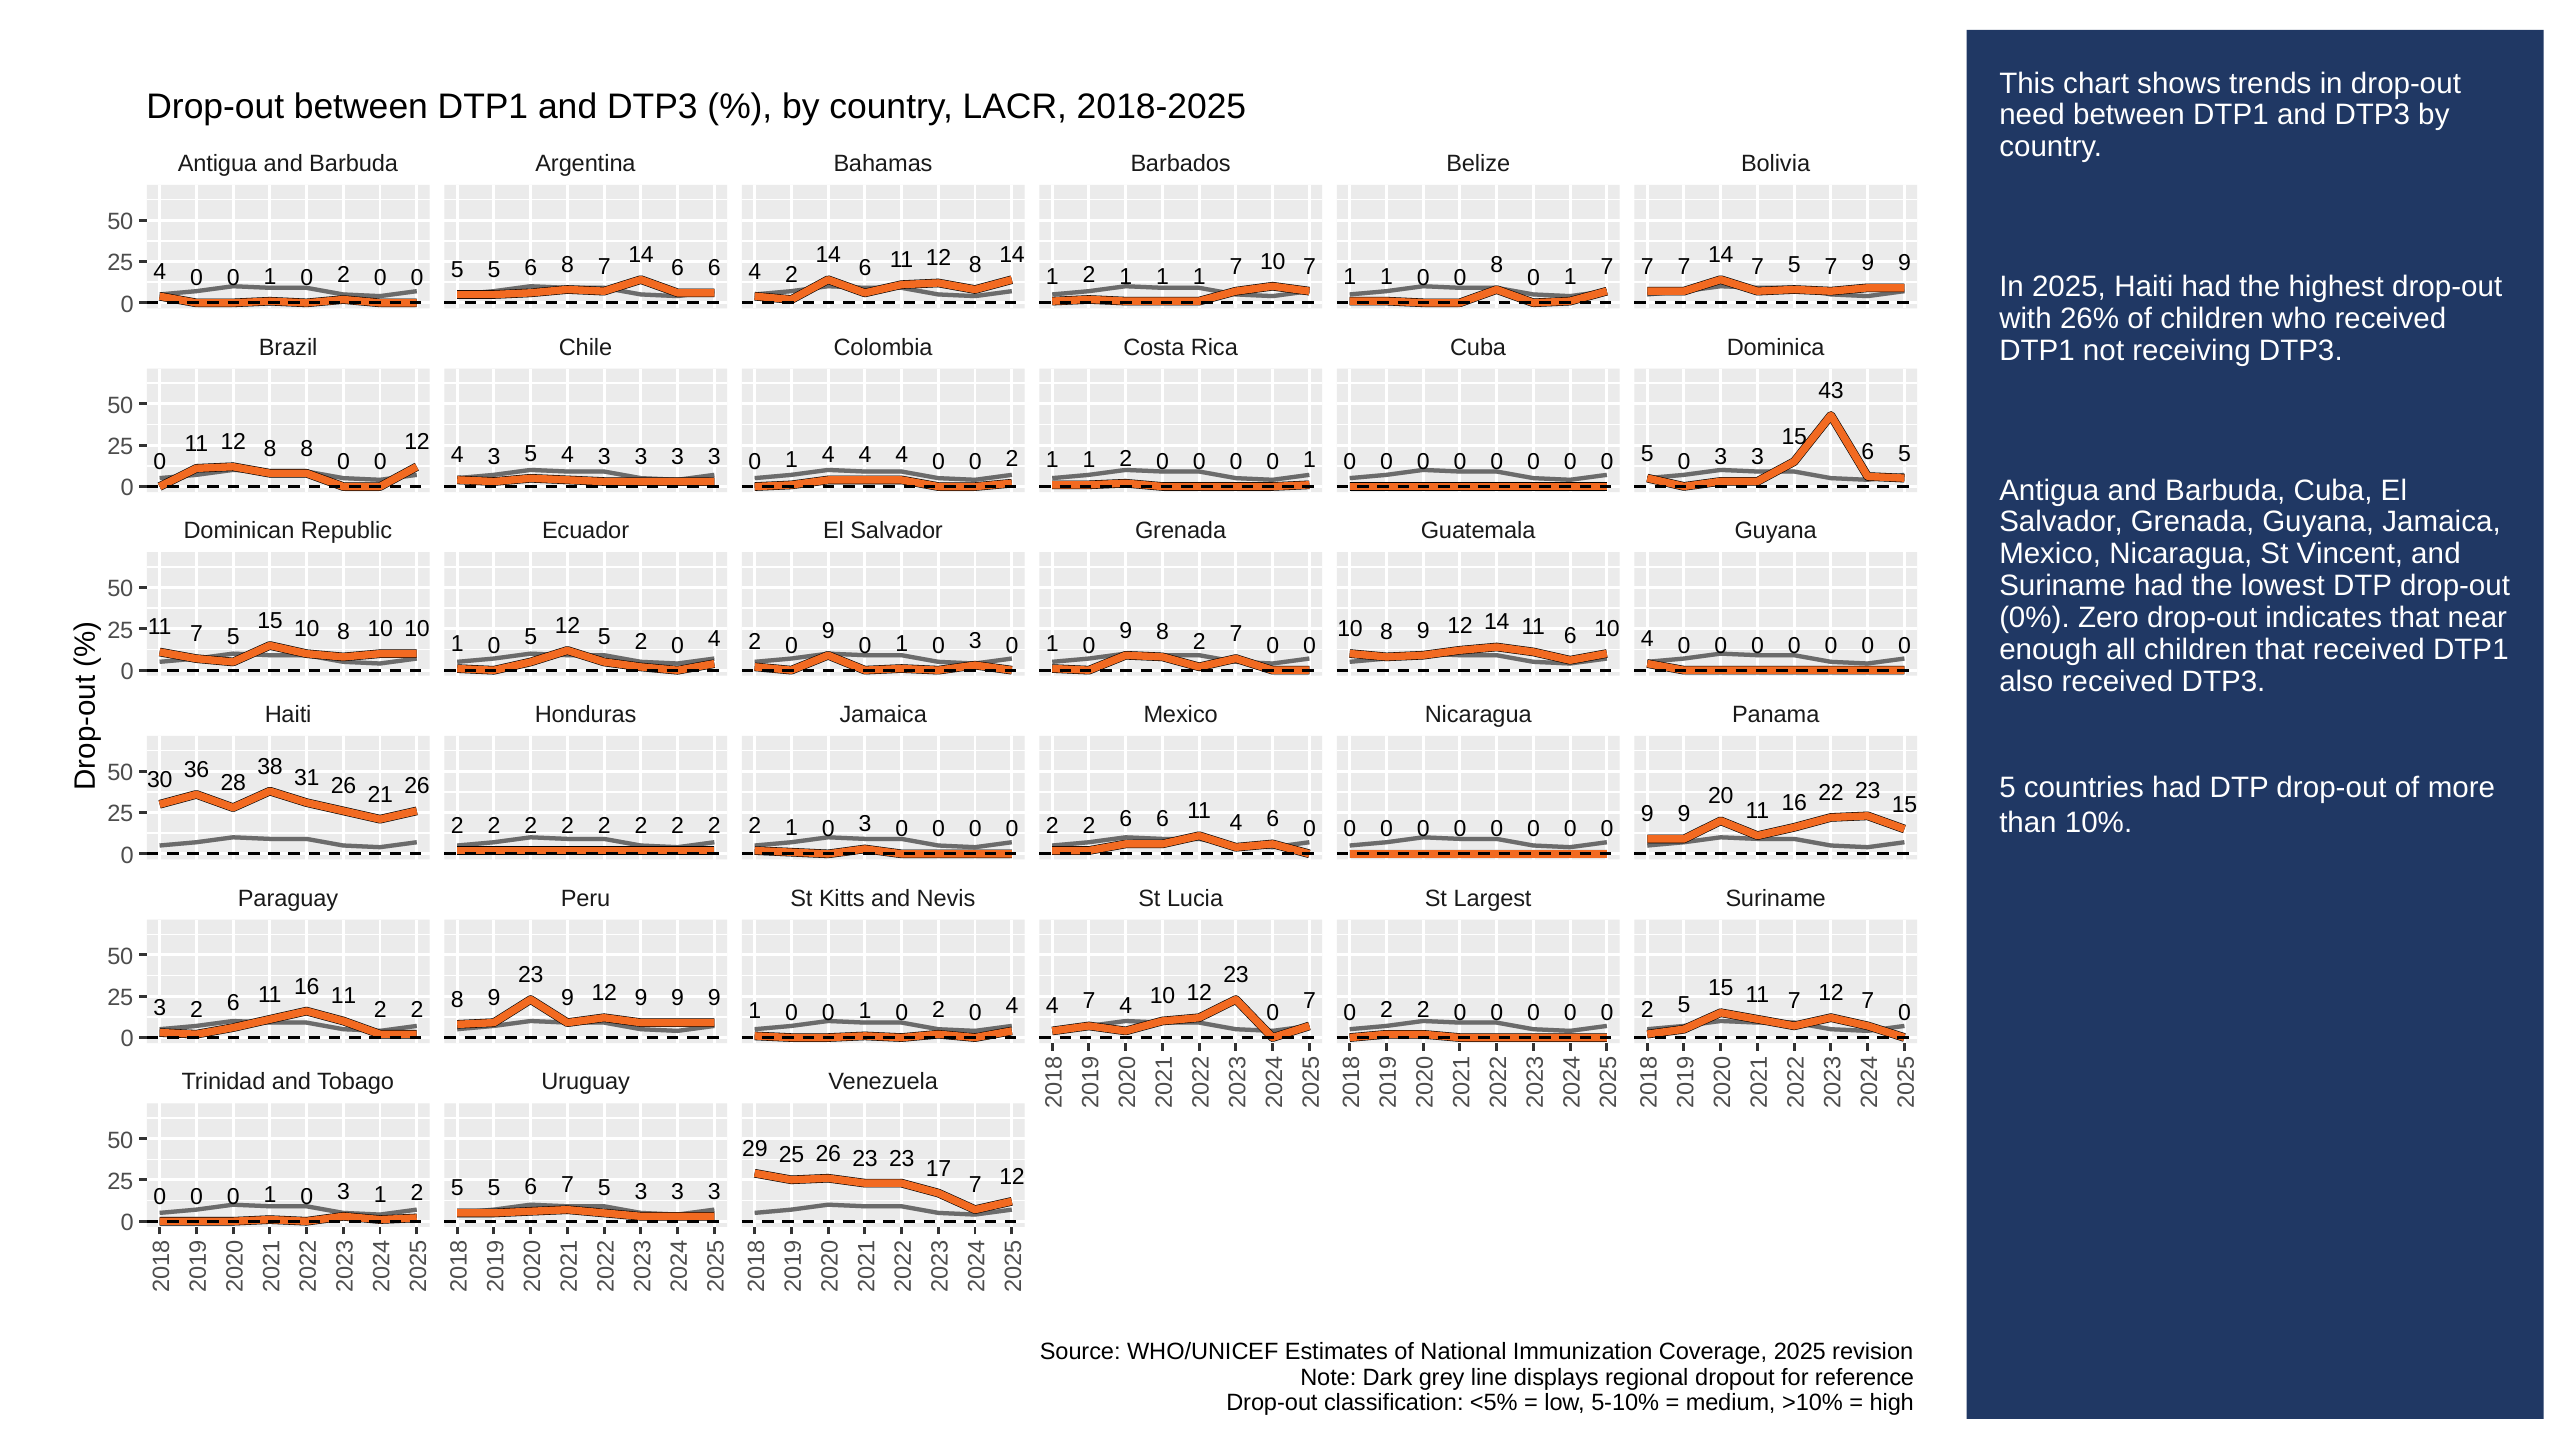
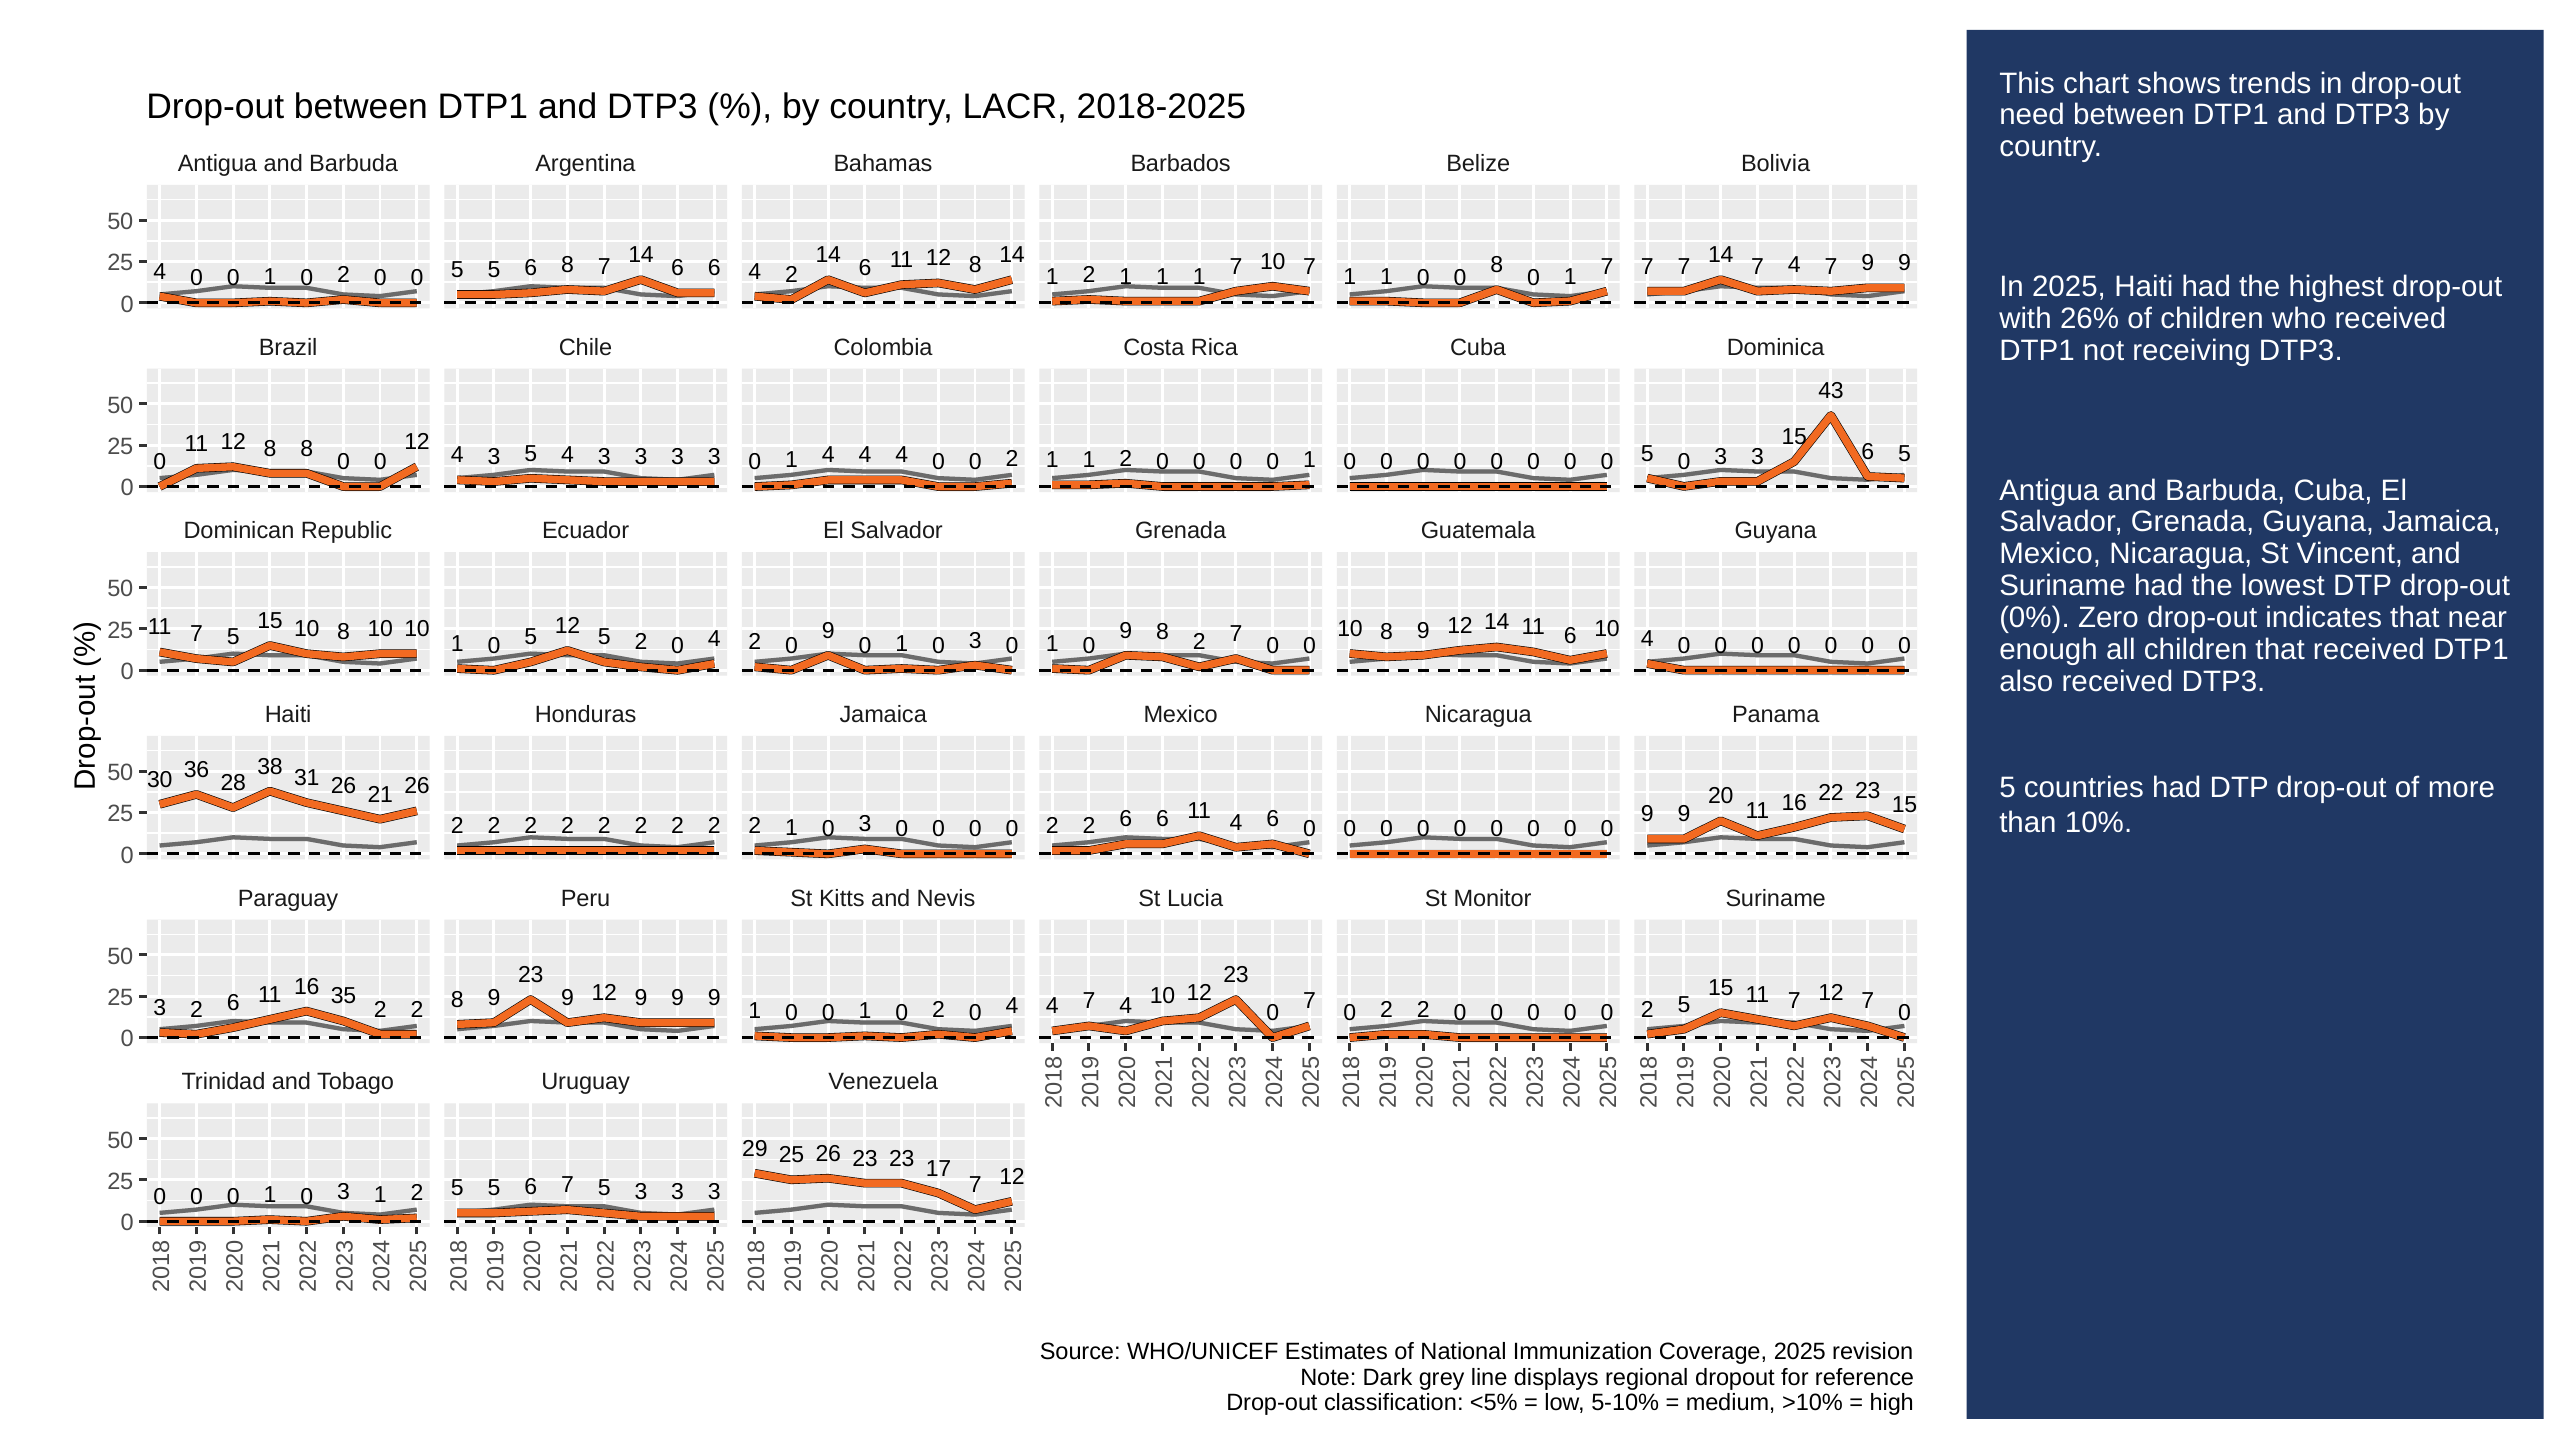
5: 5 -> 4 (1794, 265)
Largest: Largest -> Monitor (1493, 899)
16 11: 11 -> 35 (344, 996)
